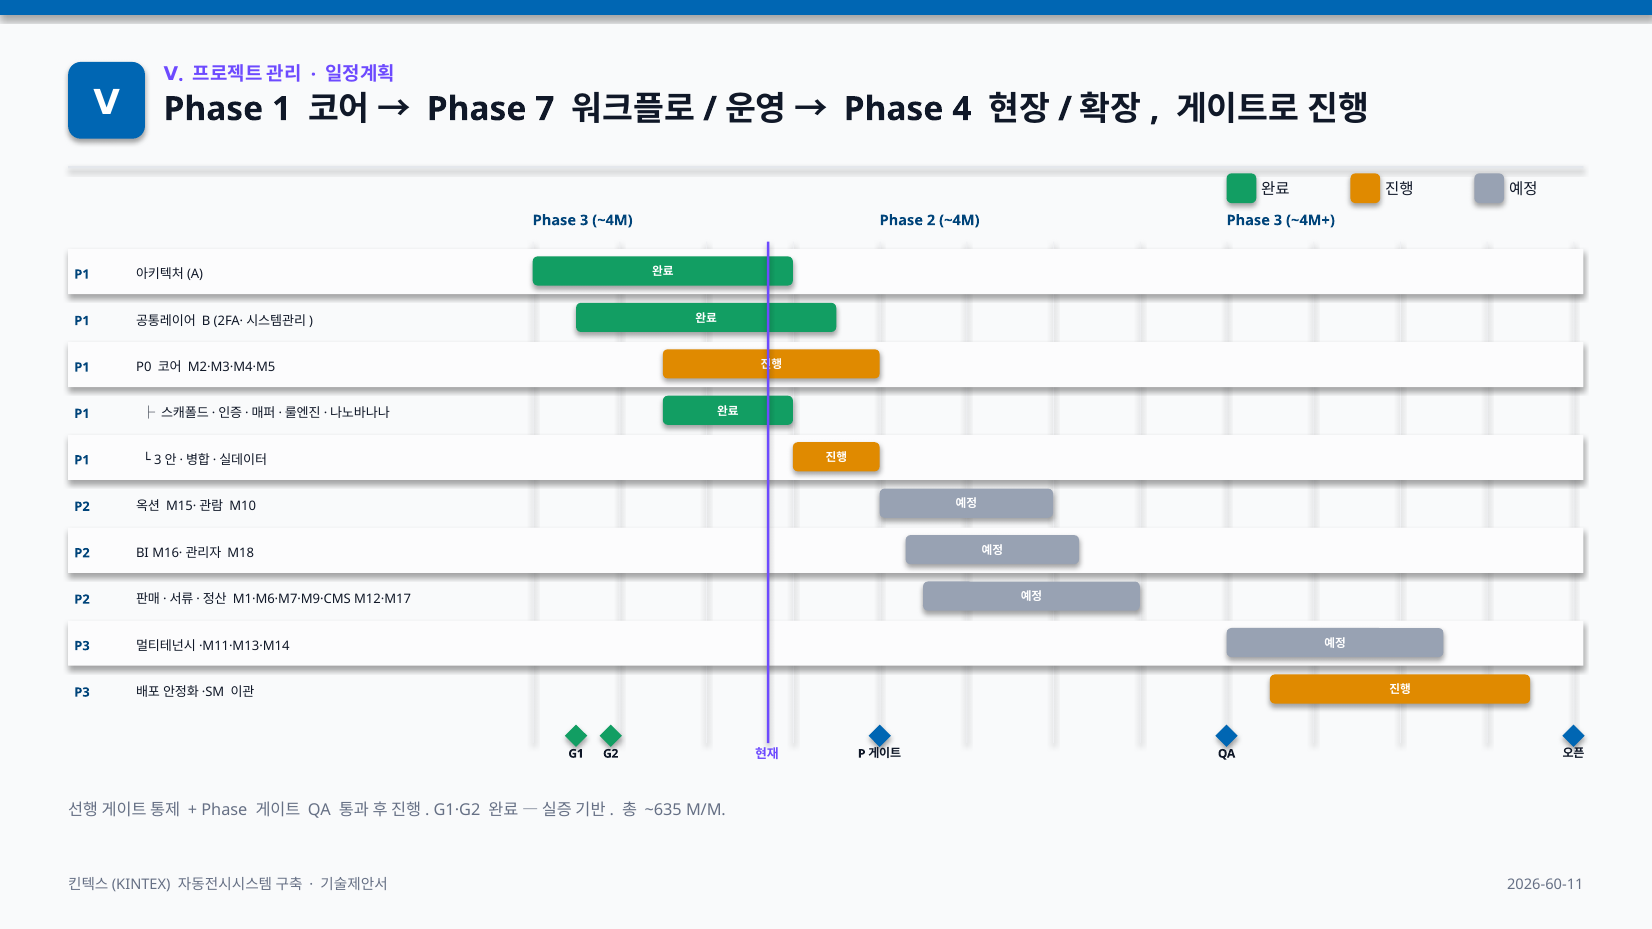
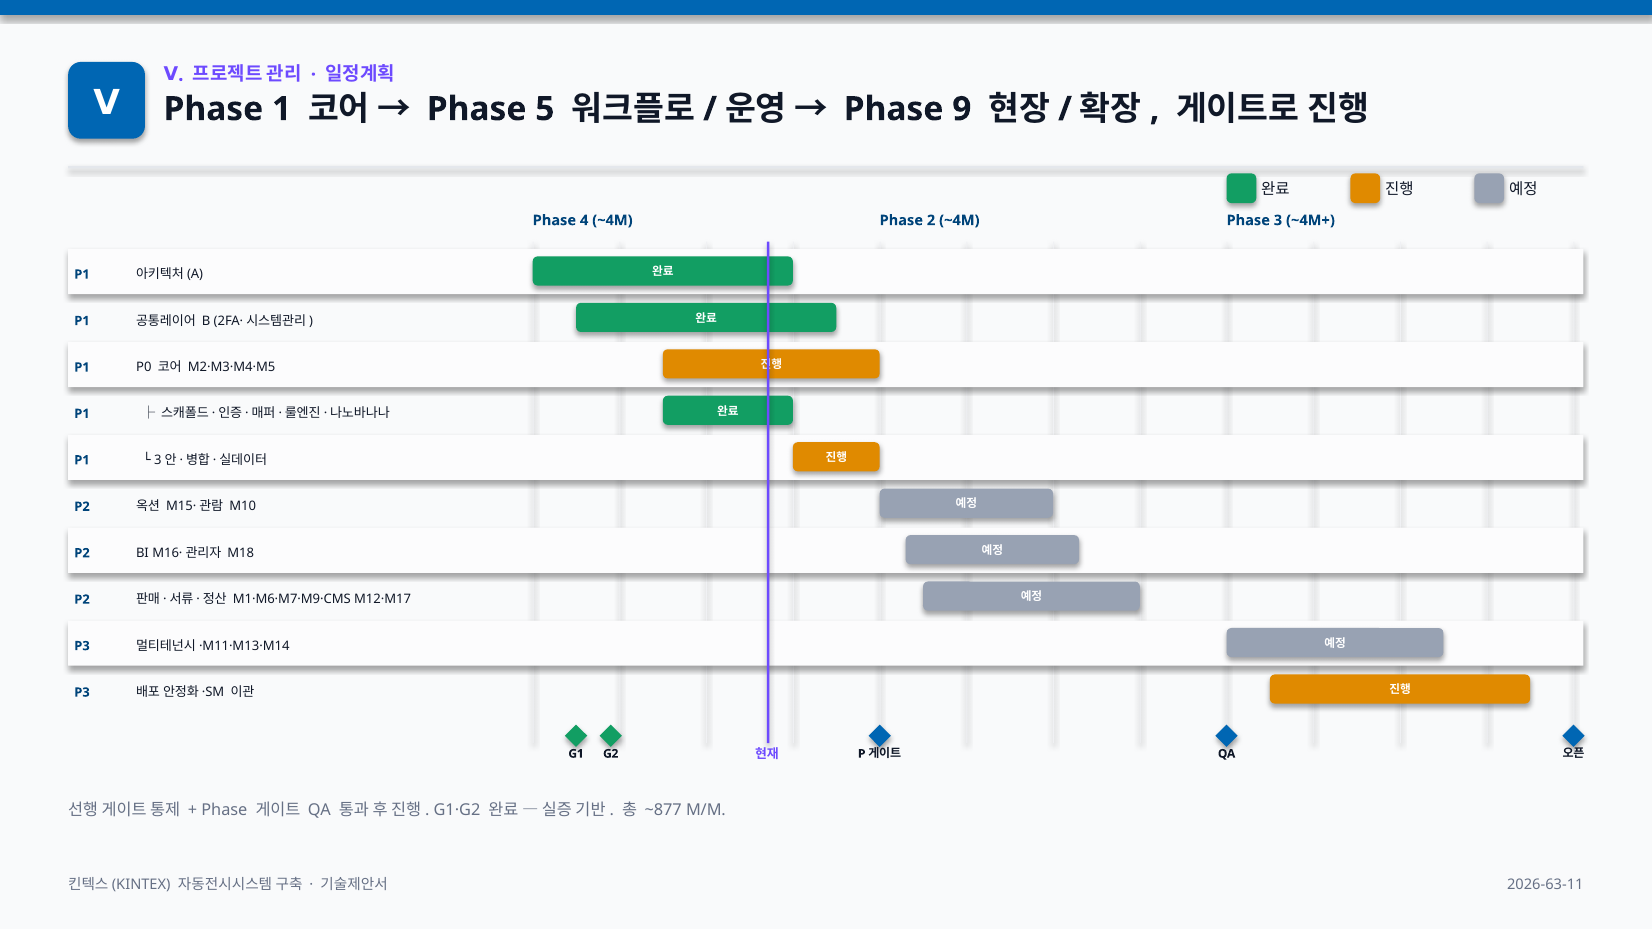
7: 7 -> 5 (545, 109)
4: 4 -> 9 (962, 109)
3: 3 -> 4 (584, 220)
~635: ~635 -> ~877 (663, 810)
2026-60-11: 2026-60-11 -> 2026-63-11 (1545, 884)
